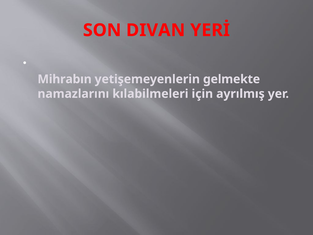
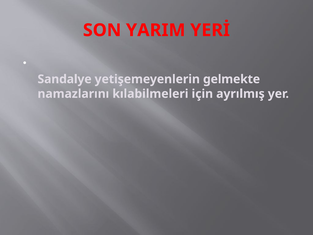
DIVAN: DIVAN -> YARIM (156, 30)
Mihrabın: Mihrabın -> Sandalye (65, 79)
